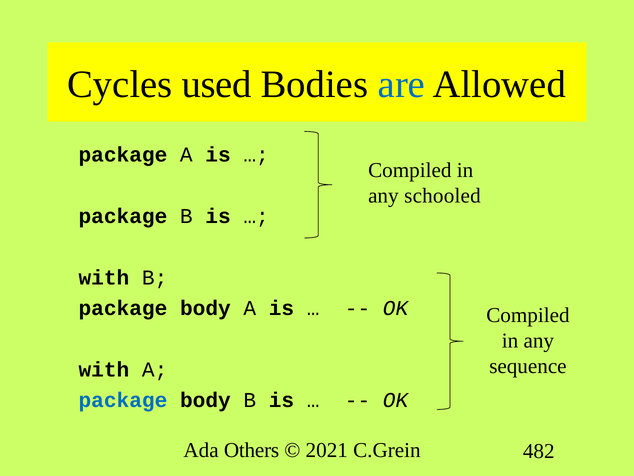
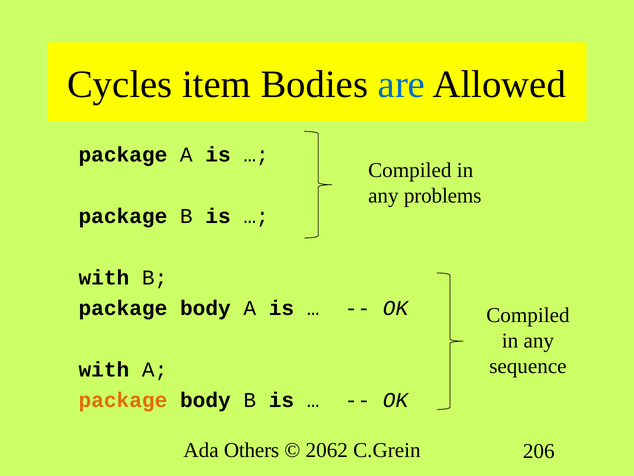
used: used -> item (217, 85)
schooled: schooled -> problems (443, 196)
package colour: blue -> orange (123, 400)
2021: 2021 -> 2062 (327, 450)
482: 482 -> 206 (539, 451)
